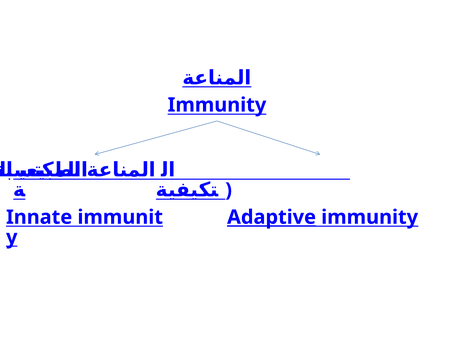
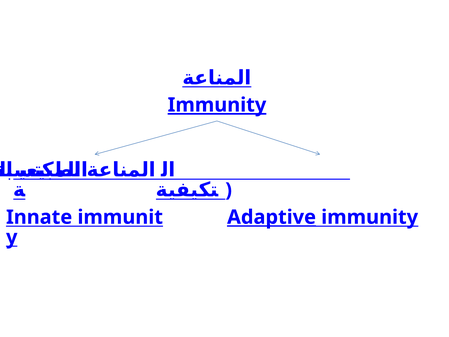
Immunity underline: none -> present (217, 105)
